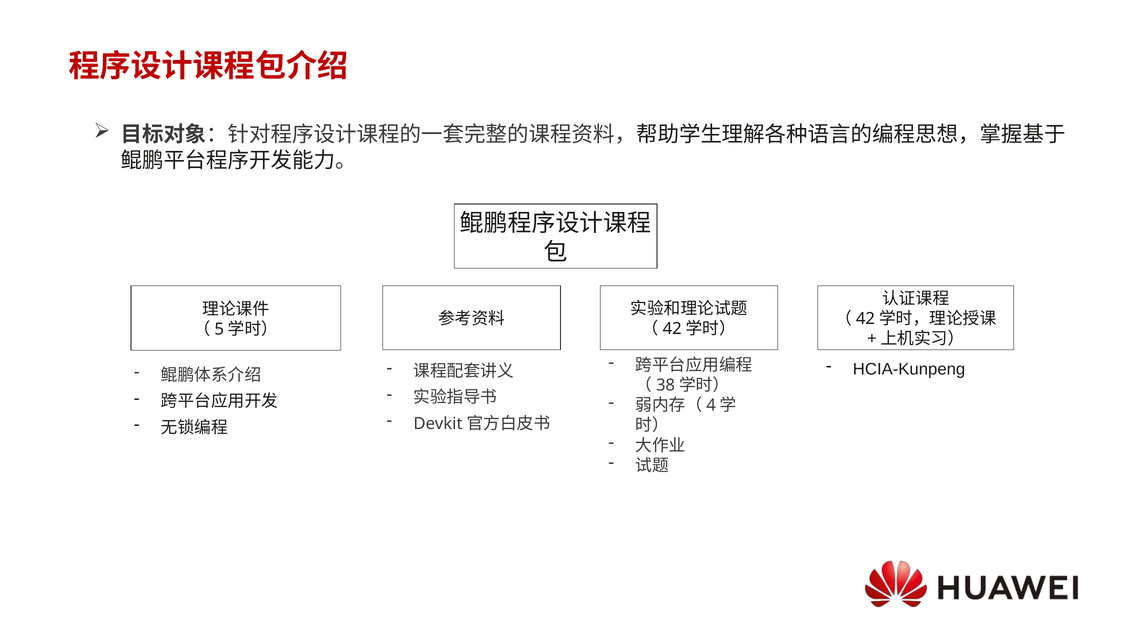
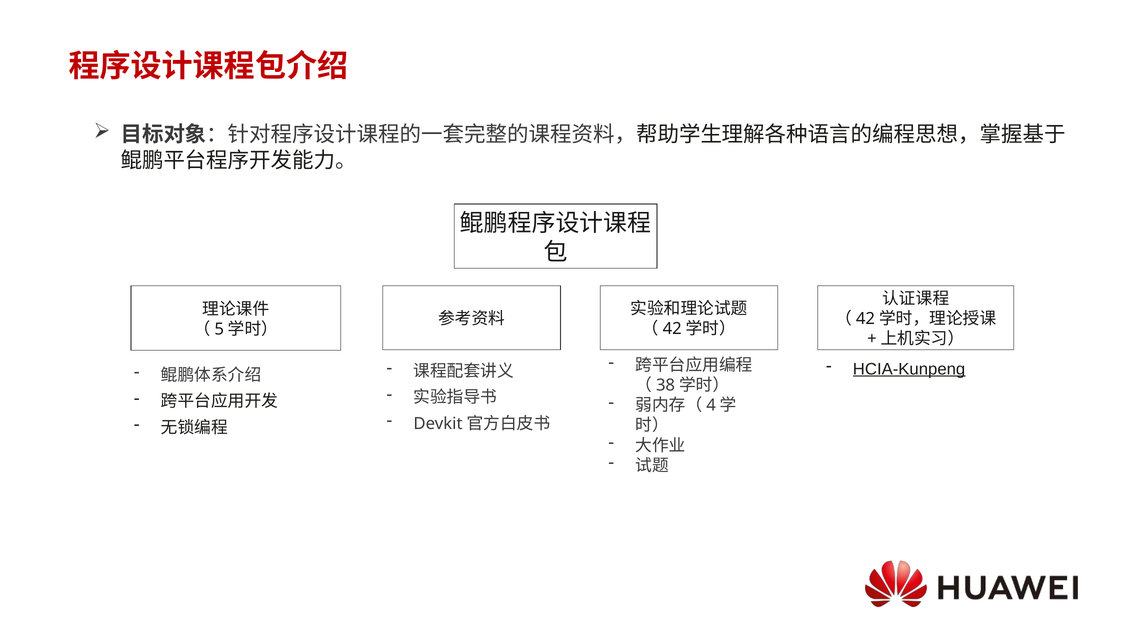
HCIA-Kunpeng underline: none -> present (909, 369)
